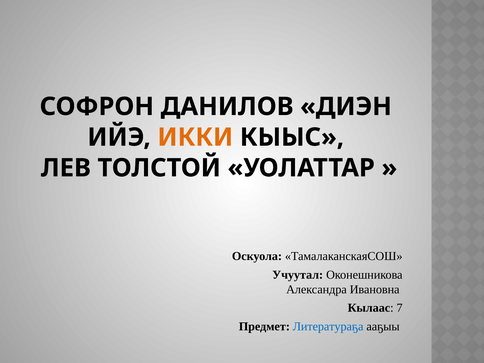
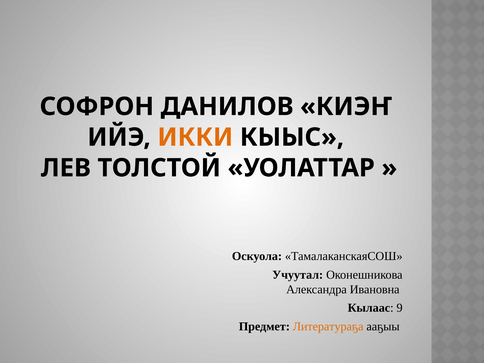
ДИЭН: ДИЭН -> КИЭҤ (346, 107)
7: 7 -> 9 (400, 308)
Литератураҕа colour: blue -> orange (328, 326)
